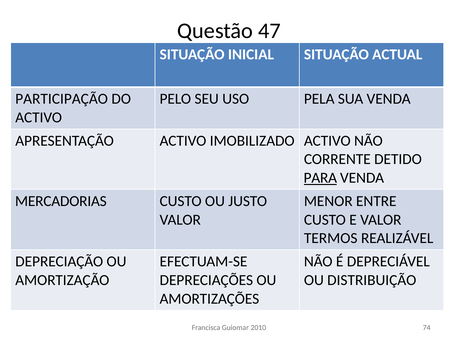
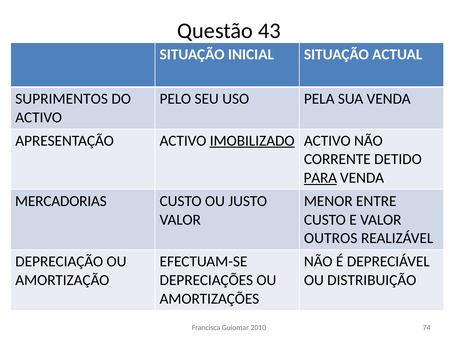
47: 47 -> 43 (269, 31)
PARTICIPAÇÃO: PARTICIPAÇÃO -> SUPRIMENTOS (62, 99)
IMOBILIZADO underline: none -> present (252, 141)
TERMOS: TERMOS -> OUTROS (331, 239)
